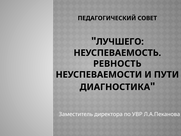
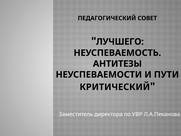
РЕВНОСТЬ: РЕВНОСТЬ -> АНТИТЕЗЫ (117, 64)
ДИАГНОСТИКА: ДИАГНОСТИКА -> КРИТИЧЕСКИЙ (115, 87)
